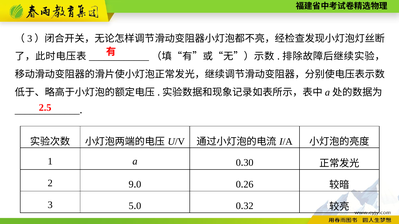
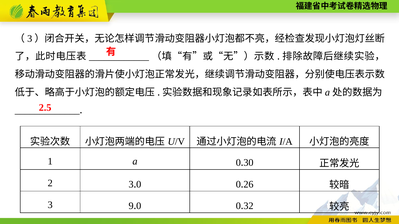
2 9: 9 -> 3 (131, 185)
5: 5 -> 9 (131, 206)
